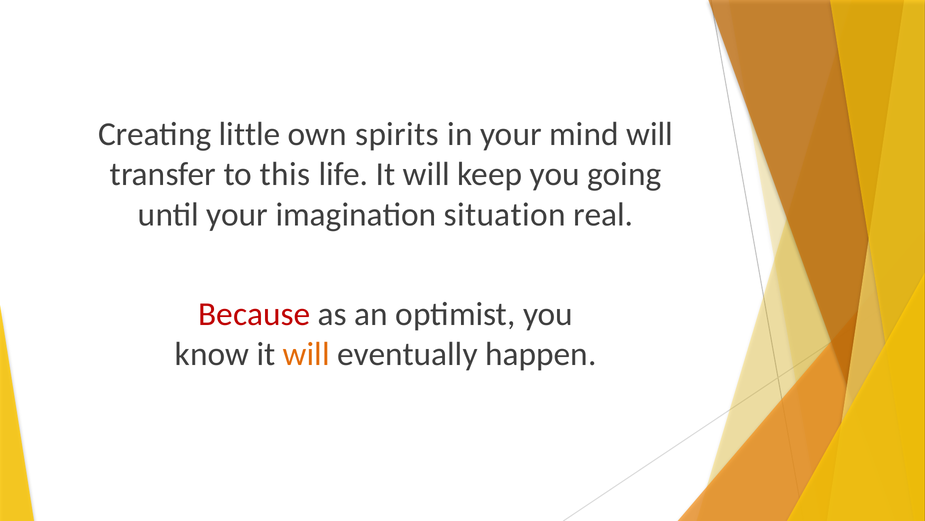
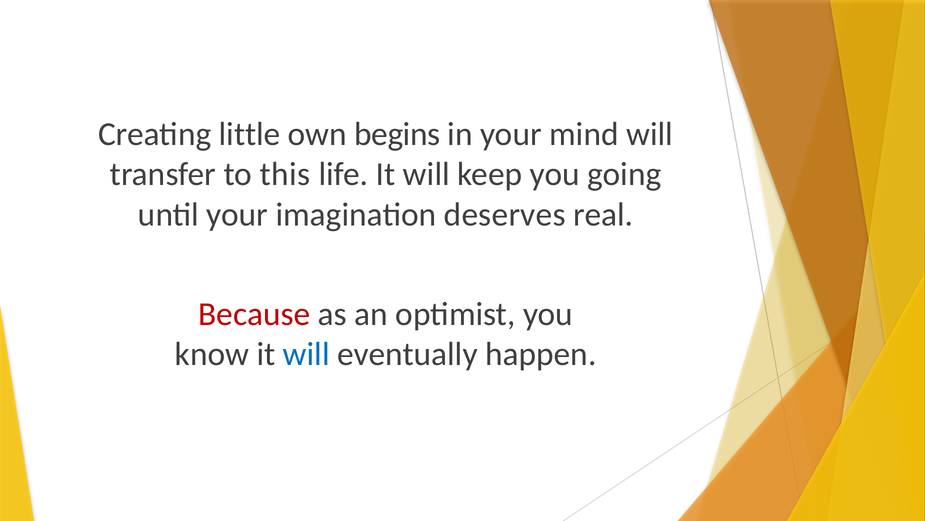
spirits: spirits -> begins (397, 134)
situation: situation -> deserves (505, 214)
will colour: orange -> blue (306, 354)
